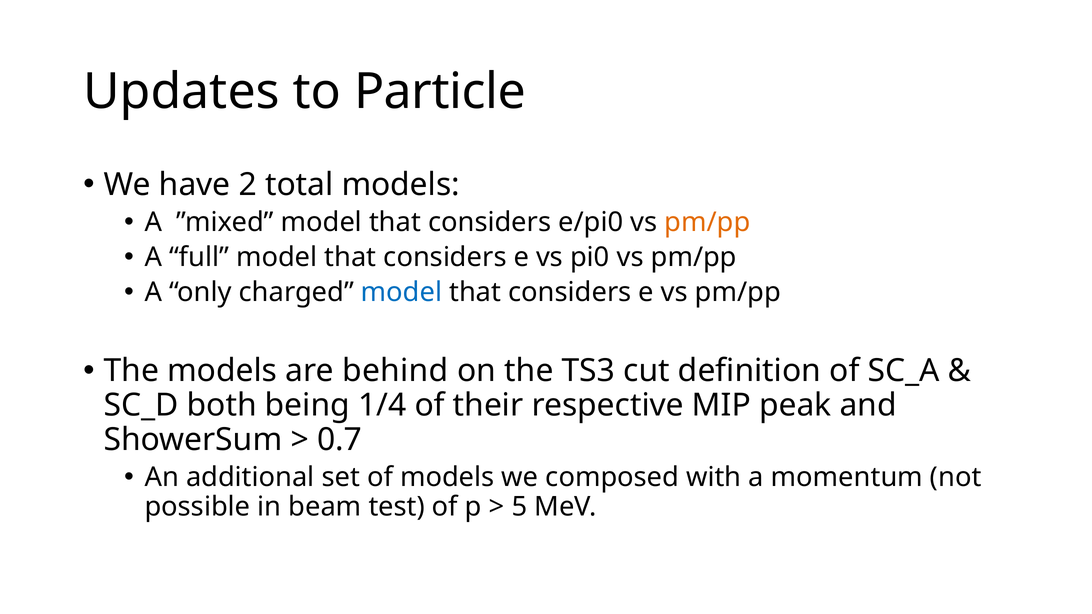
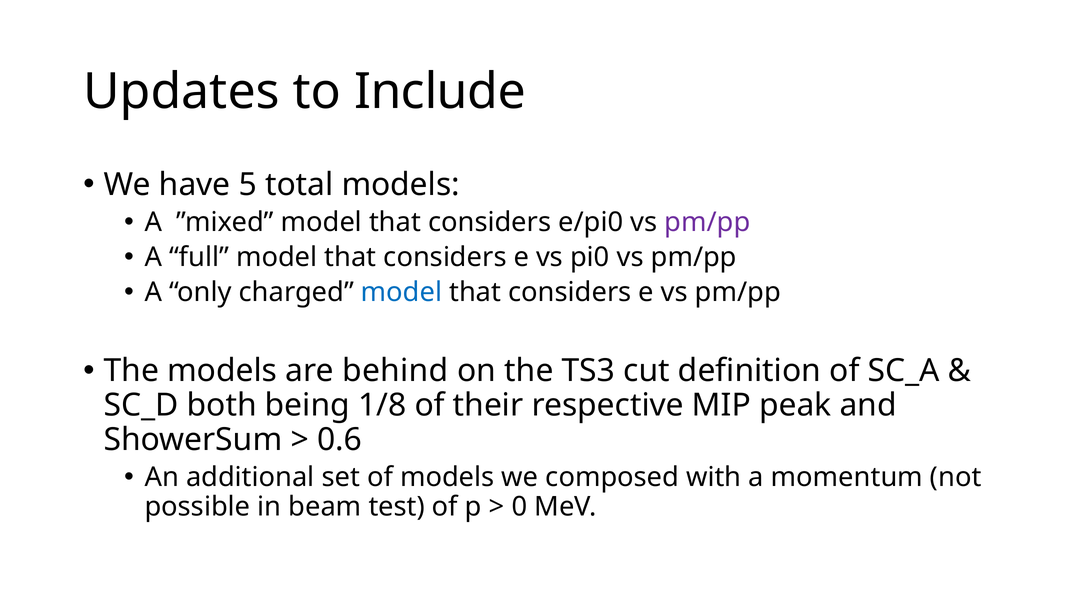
Particle: Particle -> Include (440, 92)
2: 2 -> 5 (248, 185)
pm/pp colour: orange -> purple (707, 222)
1/4: 1/4 -> 1/8 (382, 405)
0.7: 0.7 -> 0.6 (340, 440)
5: 5 -> 0 (519, 507)
